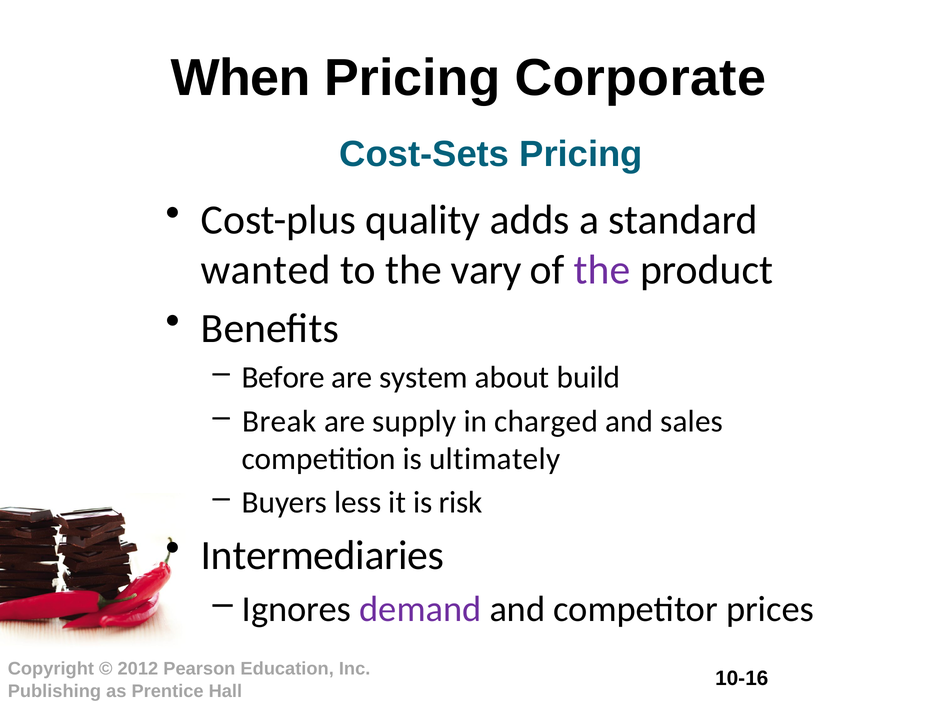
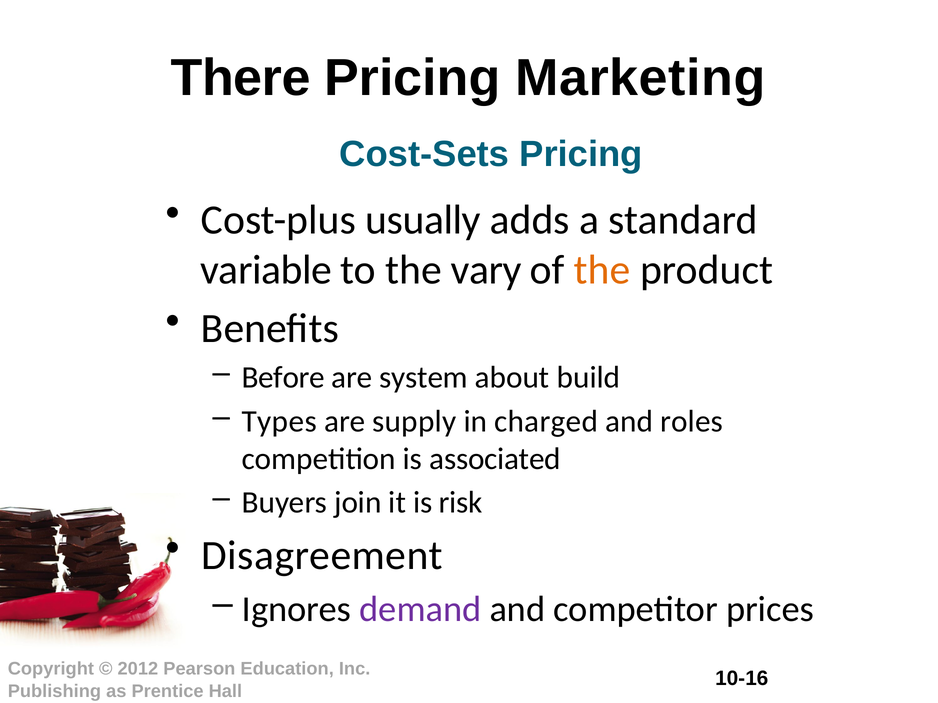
When: When -> There (241, 78)
Corporate: Corporate -> Marketing (640, 78)
quality: quality -> usually (423, 220)
wanted: wanted -> variable (266, 270)
the colour: purple -> orange (602, 270)
Break: Break -> Types (279, 422)
sales: sales -> roles (692, 422)
ultimately: ultimately -> associated (495, 459)
less: less -> join (358, 503)
Intermediaries: Intermediaries -> Disagreement (322, 556)
